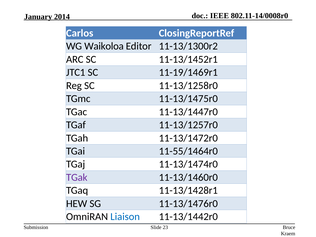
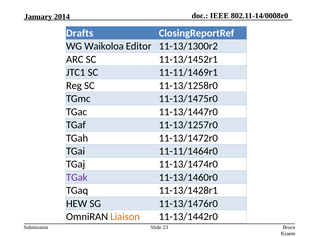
Carlos: Carlos -> Drafts (80, 33)
11-19/1469r1: 11-19/1469r1 -> 11-11/1469r1 (188, 72)
11-55/1464r0: 11-55/1464r0 -> 11-11/1464r0 (188, 151)
Liaison colour: blue -> orange (125, 217)
